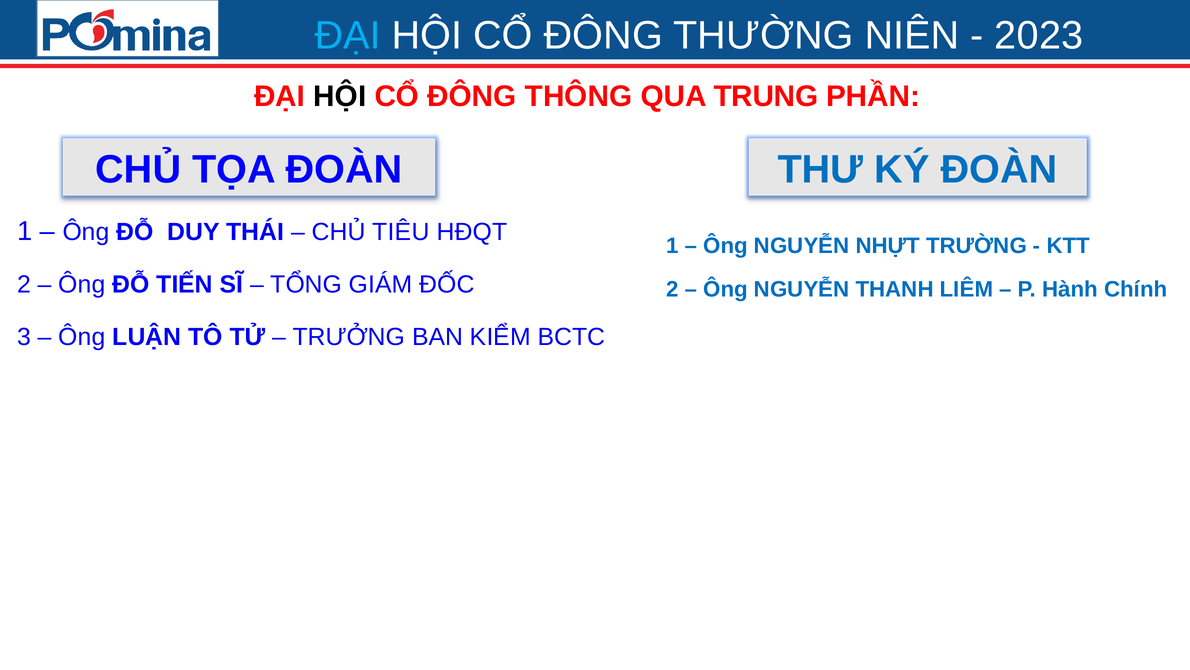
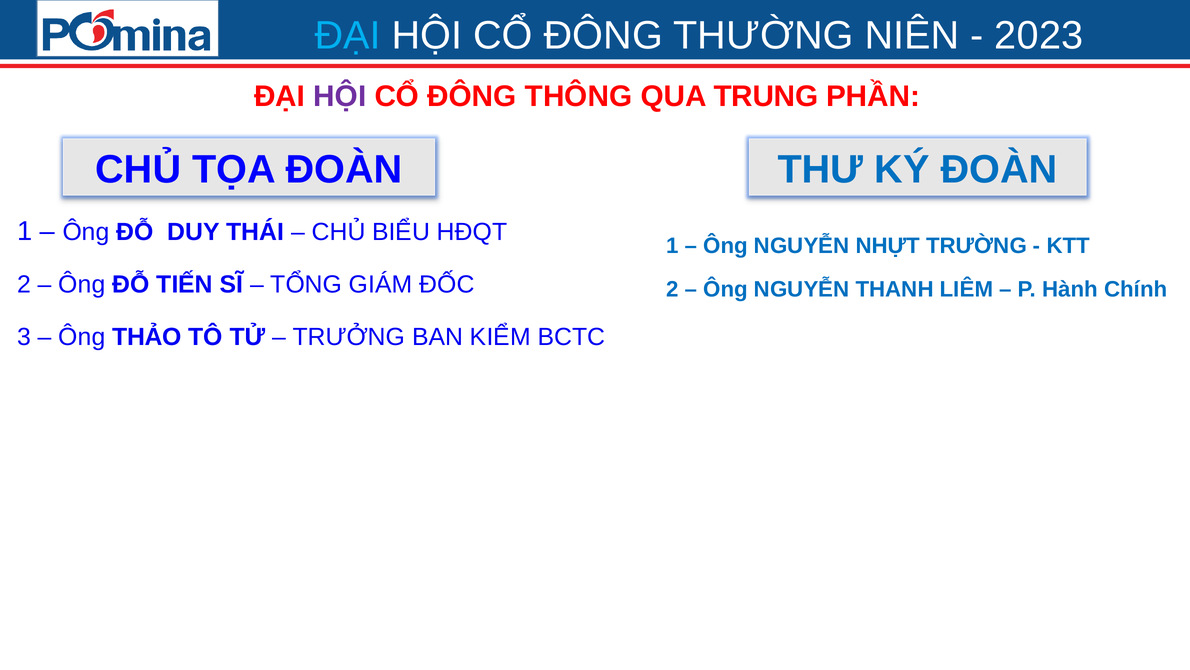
HỘI colour: black -> purple (340, 96)
TIÊU: TIÊU -> BIỂU (401, 232)
LUẬN: LUẬN -> THẢO (147, 337)
